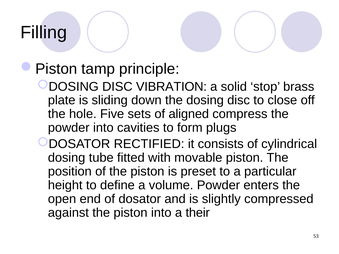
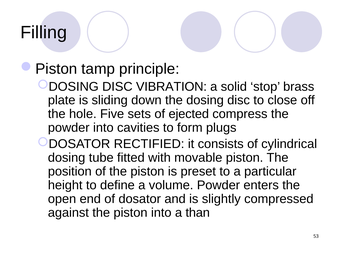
aligned: aligned -> ejected (189, 114)
their: their -> than (198, 213)
